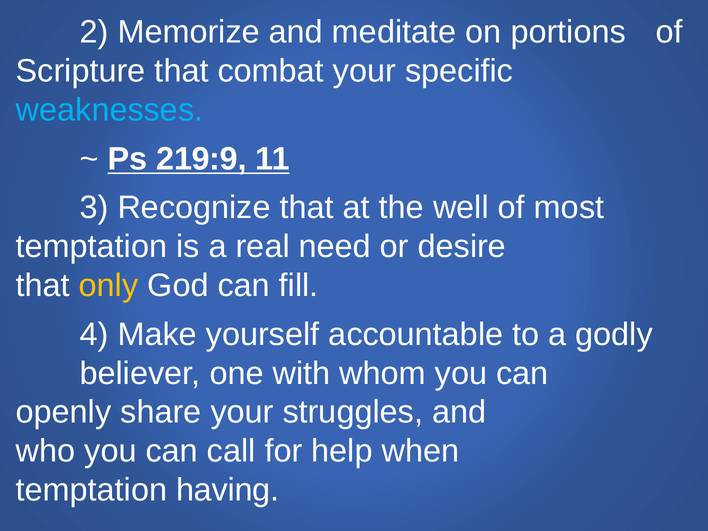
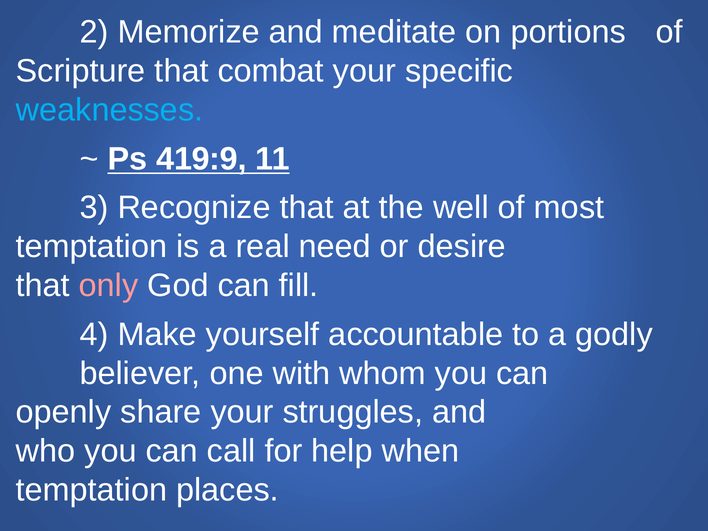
219:9: 219:9 -> 419:9 (202, 159)
only colour: yellow -> pink (109, 286)
having: having -> places (228, 490)
